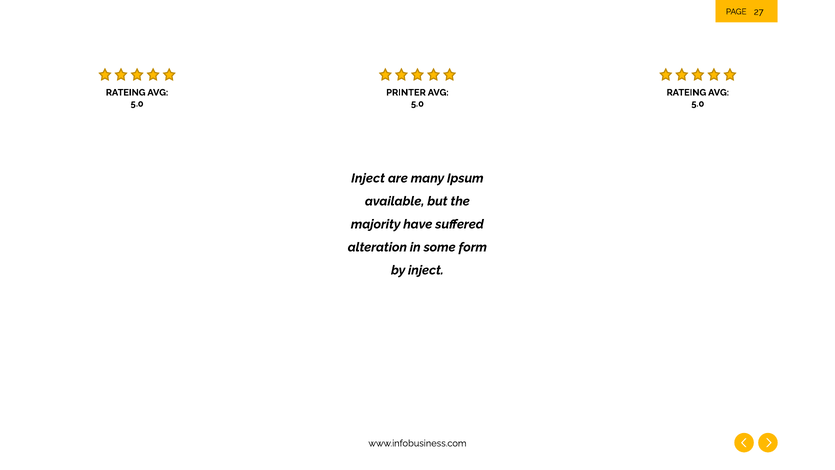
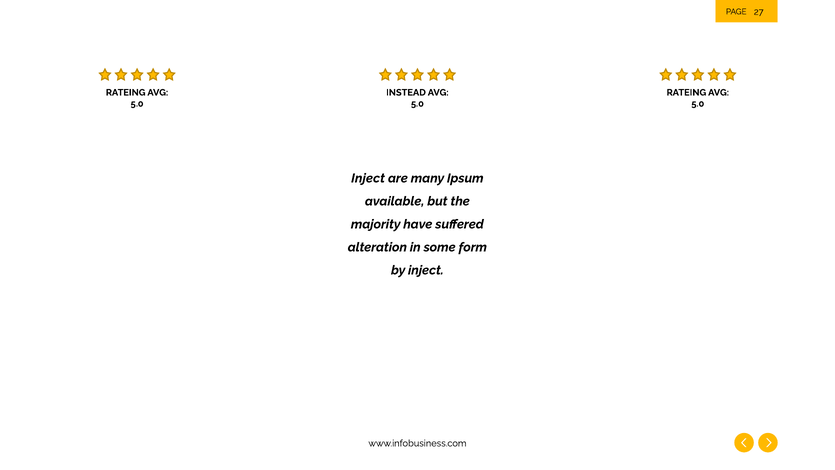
PRINTER: PRINTER -> INSTEAD (406, 92)
